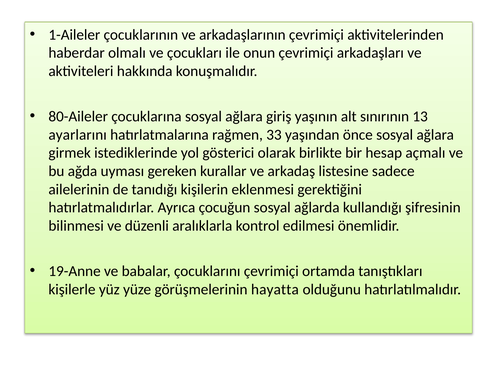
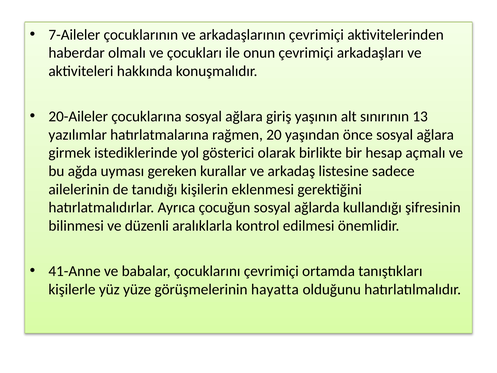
1-Aileler: 1-Aileler -> 7-Aileler (74, 35)
80-Aileler: 80-Aileler -> 20-Aileler (78, 116)
ayarlarını: ayarlarını -> yazılımlar (78, 135)
33: 33 -> 20 (274, 135)
19-Anne: 19-Anne -> 41-Anne (75, 271)
